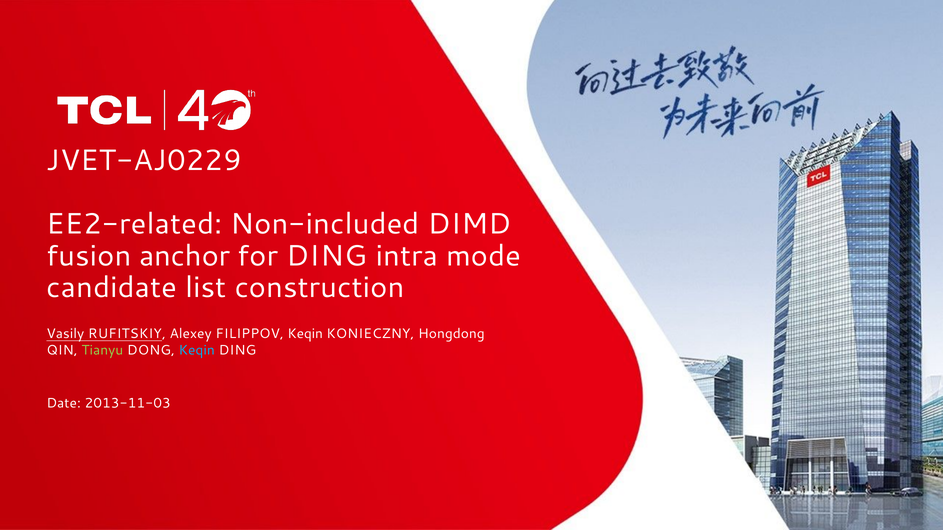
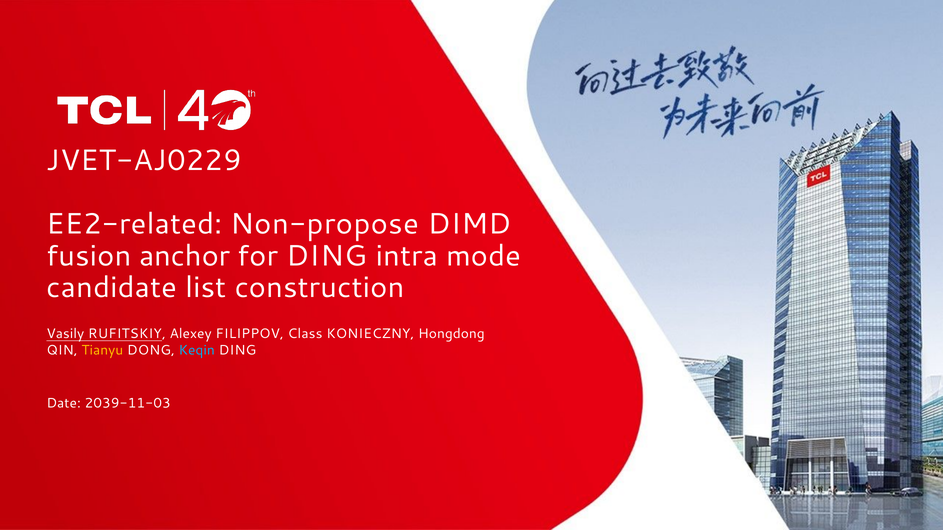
Non-included: Non-included -> Non-propose (325, 224)
FILIPPOV Keqin: Keqin -> Class (305, 334)
Tianyu colour: light green -> yellow (102, 351)
2013-11-03: 2013-11-03 -> 2039-11-03 (128, 403)
